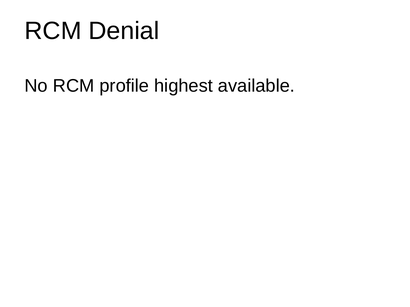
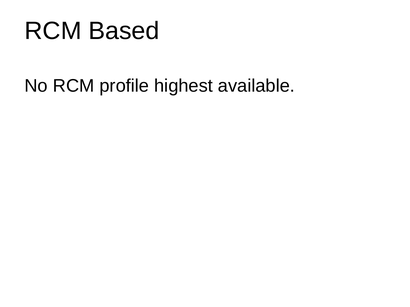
Denial: Denial -> Based (124, 31)
